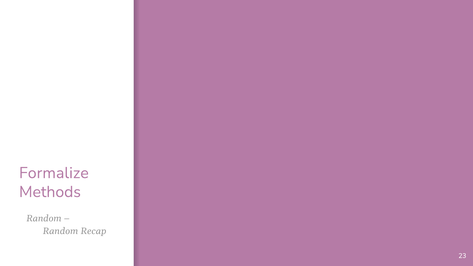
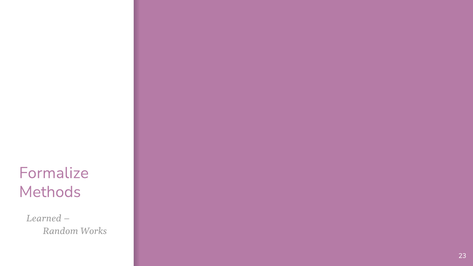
Random: Random -> Learned (44, 219)
Recap: Recap -> Works (94, 231)
